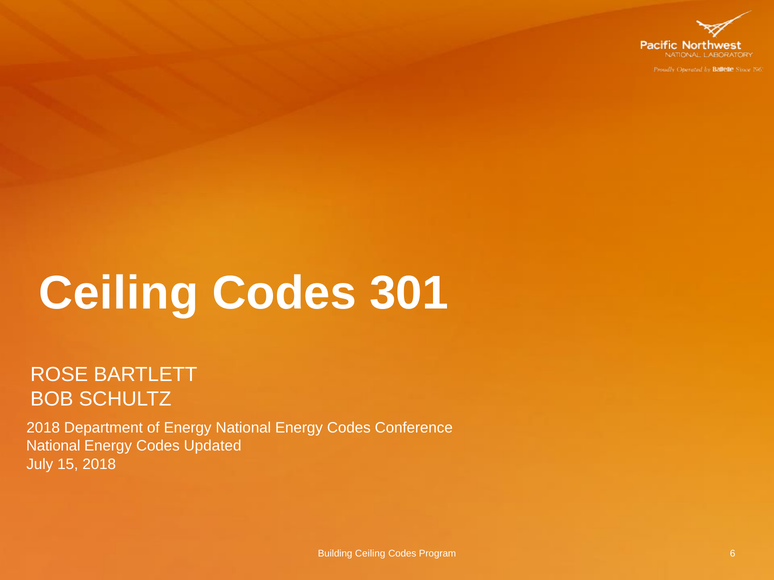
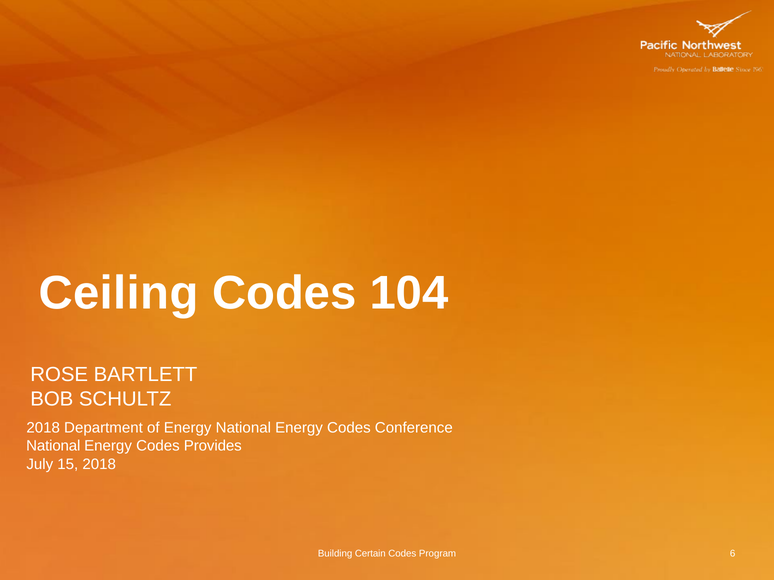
301: 301 -> 104 (409, 294)
Updated: Updated -> Provides (213, 446)
Building Ceiling: Ceiling -> Certain (370, 554)
